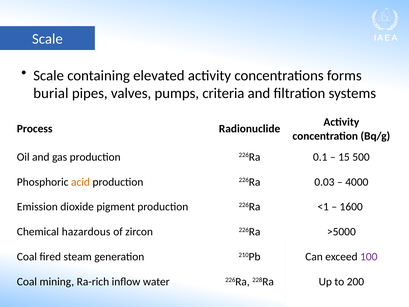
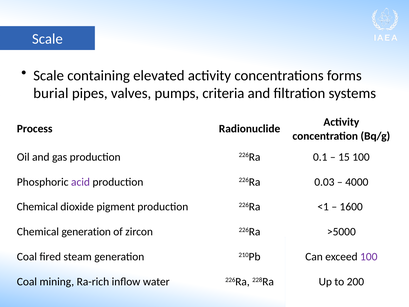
15 500: 500 -> 100 (361, 157)
acid colour: orange -> purple (81, 182)
Emission: Emission -> Chemical (37, 207)
Chemical hazardous: hazardous -> generation (86, 232)
